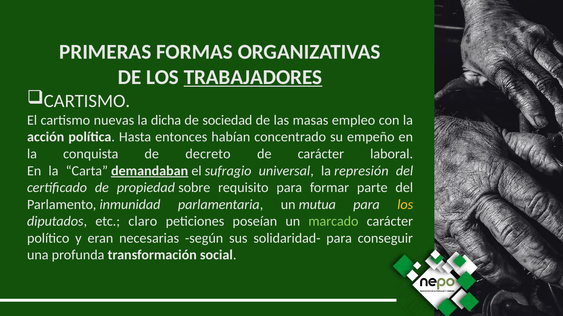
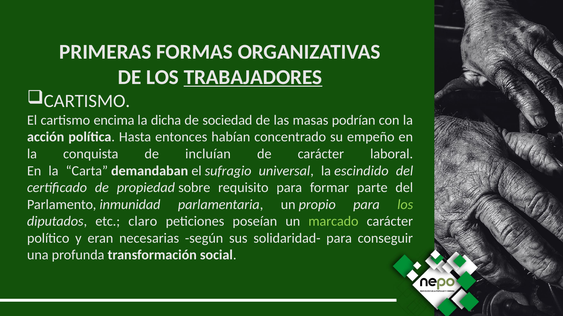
nuevas: nuevas -> encima (114, 120)
empleo: empleo -> podrían (354, 120)
decreto: decreto -> incluían (208, 154)
demandaban underline: present -> none (150, 171)
represión: represión -> escindido (361, 171)
mutua: mutua -> propio (317, 205)
los colour: yellow -> light green (405, 205)
